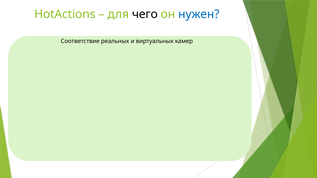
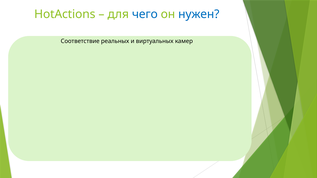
чего colour: black -> blue (145, 14)
